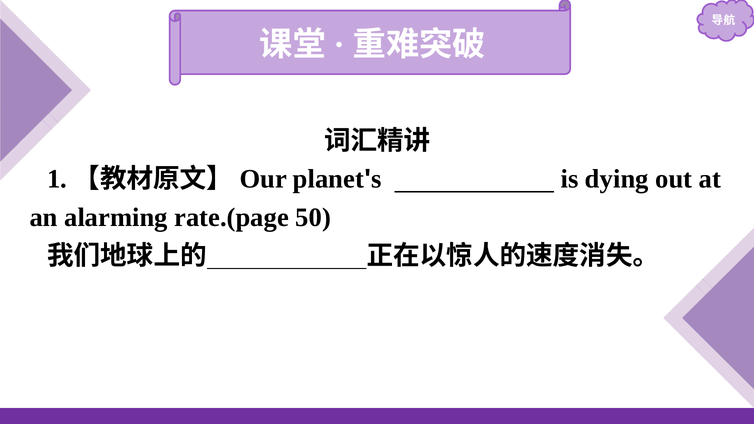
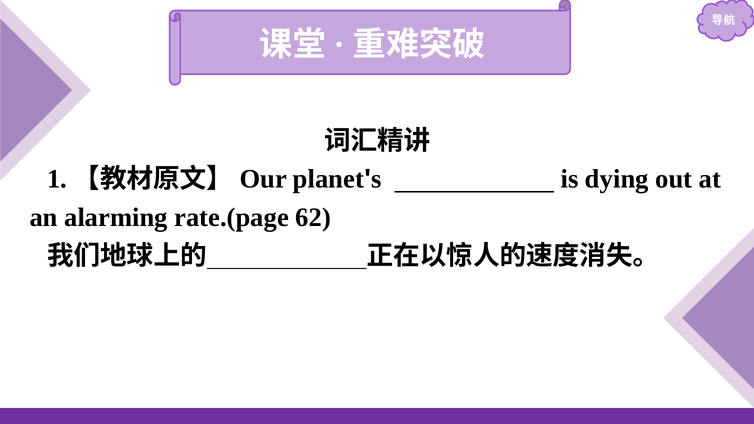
50: 50 -> 62 (313, 217)
